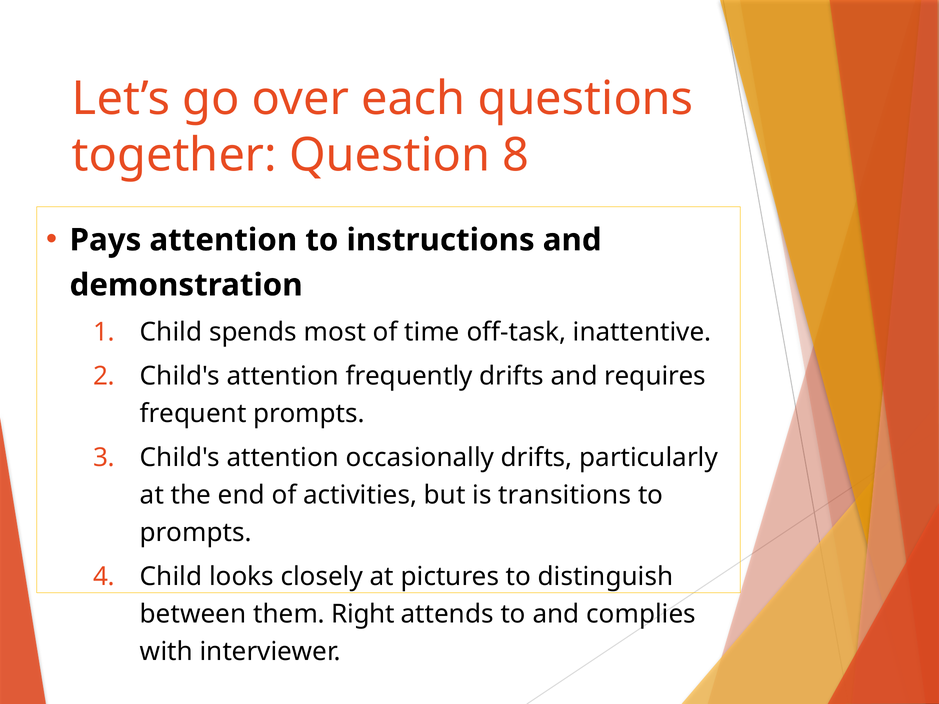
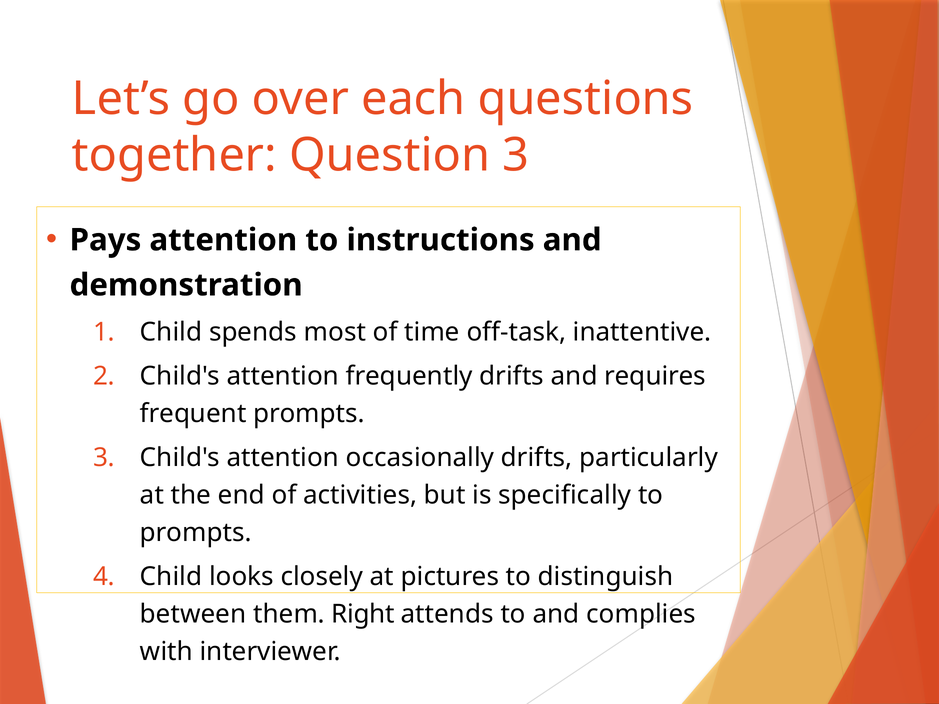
Question 8: 8 -> 3 (516, 155)
transitions: transitions -> specifically (565, 495)
